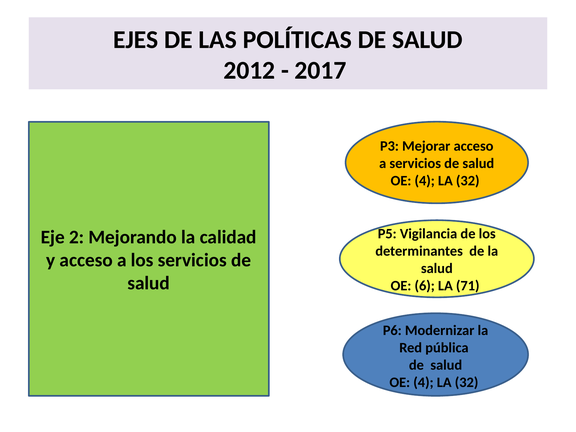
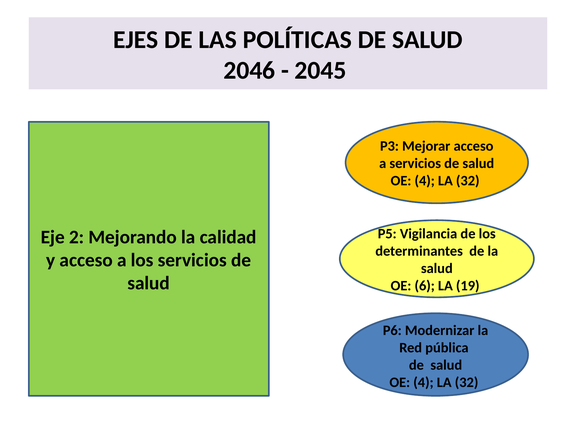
2012: 2012 -> 2046 (249, 70)
2017: 2017 -> 2045 (321, 70)
71: 71 -> 19 (468, 286)
